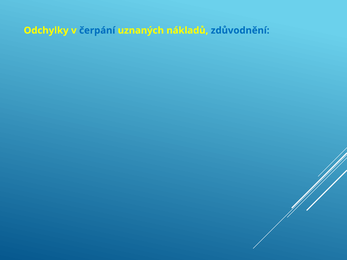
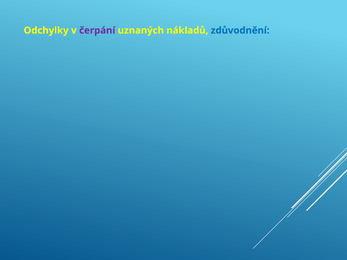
čerpání colour: blue -> purple (97, 30)
